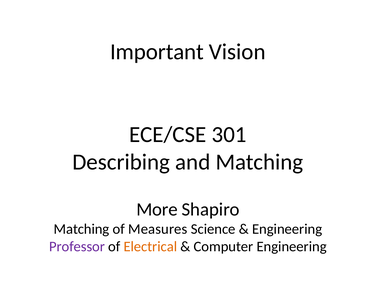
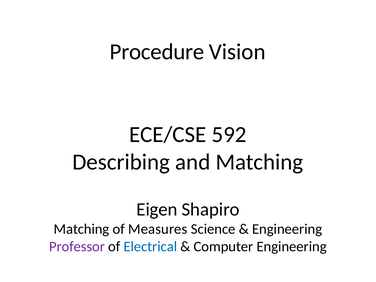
Important: Important -> Procedure (157, 52)
301: 301 -> 592 (229, 134)
More: More -> Eigen (157, 209)
Electrical colour: orange -> blue (150, 247)
